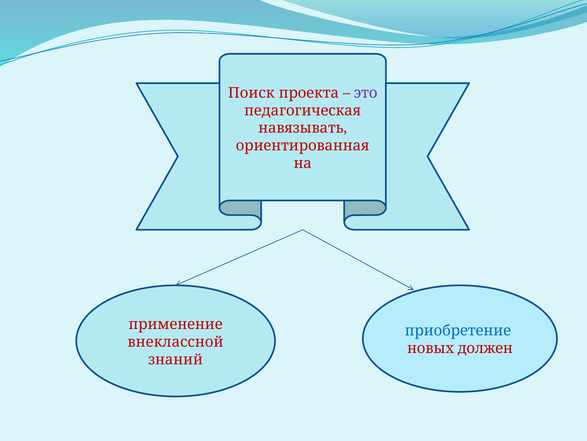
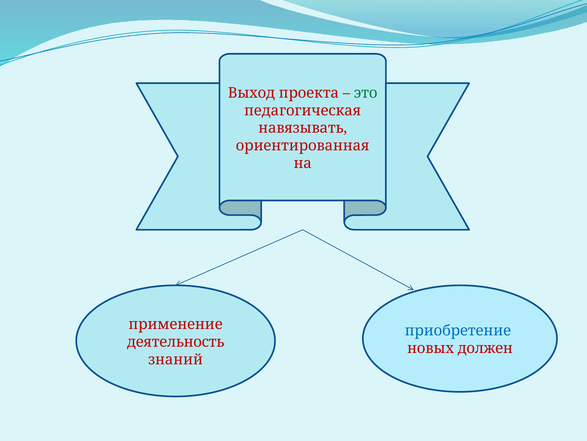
Поиск: Поиск -> Выход (251, 93)
это colour: purple -> green (366, 93)
внеклассной: внеклассной -> деятельность (176, 341)
